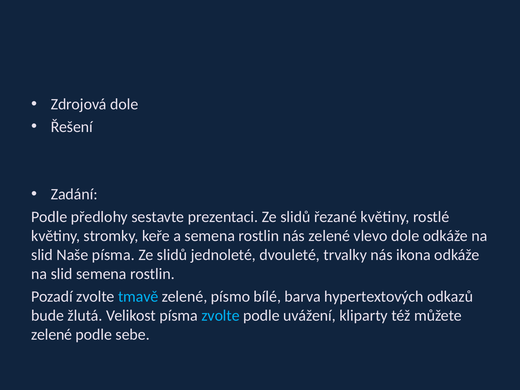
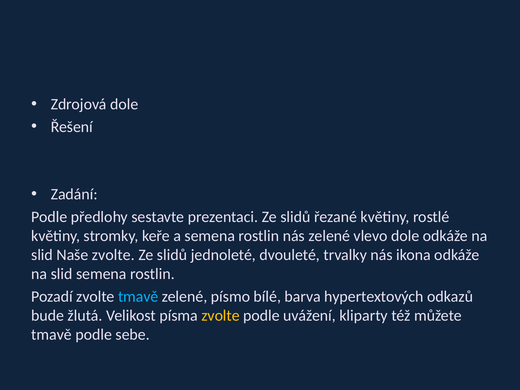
Naše písma: písma -> zvolte (113, 255)
zvolte colour: light blue -> yellow (221, 316)
zelené: zelené -> tmavě (52, 335)
